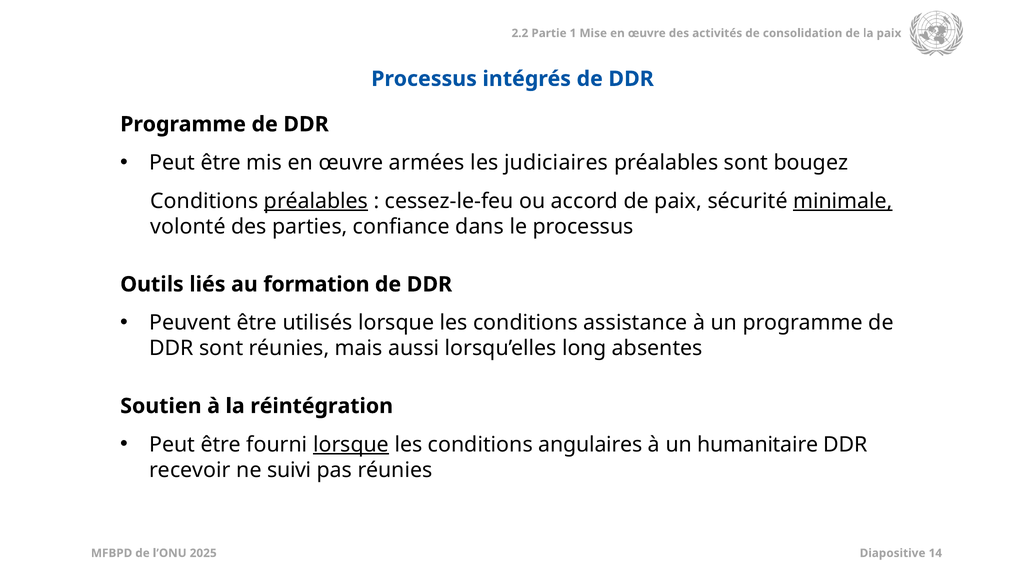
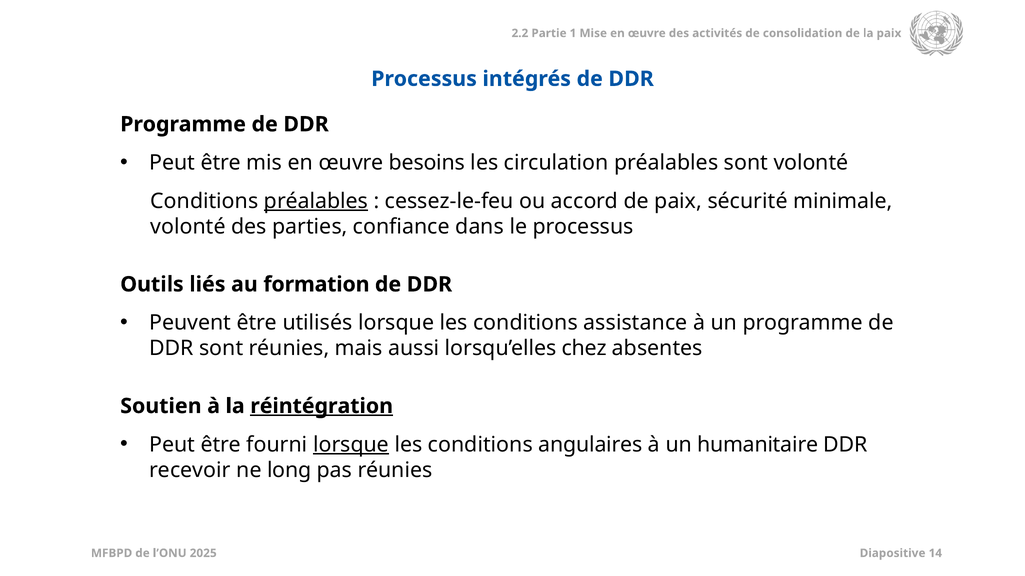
armées: armées -> besoins (427, 163)
judiciaires: judiciaires -> circulation (556, 163)
sont bougez: bougez -> volonté (811, 163)
minimale underline: present -> none (843, 201)
long: long -> chez (584, 349)
réintégration underline: none -> present (322, 406)
suivi: suivi -> long (289, 471)
